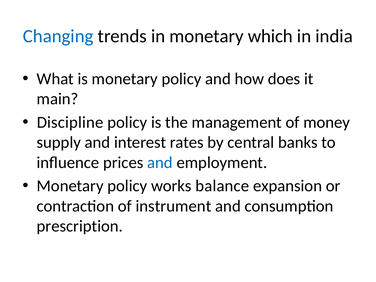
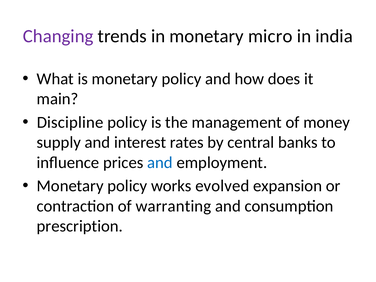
Changing colour: blue -> purple (58, 36)
which: which -> micro (270, 36)
balance: balance -> evolved (222, 186)
instrument: instrument -> warranting (173, 206)
